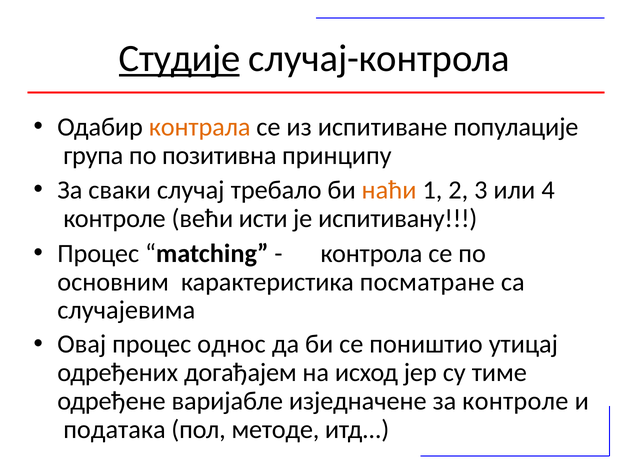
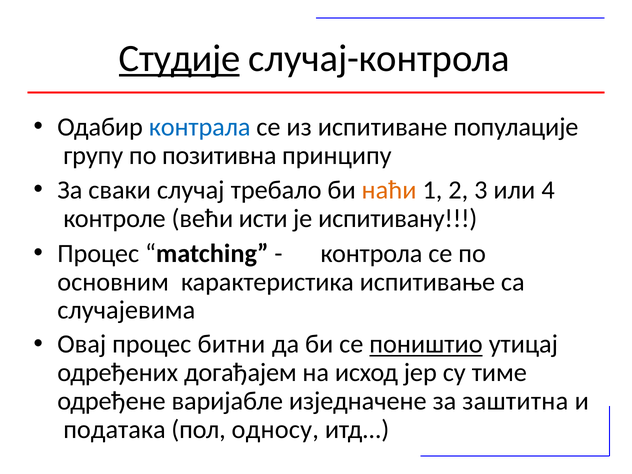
контрала colour: orange -> blue (200, 127)
група: група -> групу (93, 155)
посматране: посматране -> испитивање (427, 282)
однос: однос -> битни (231, 344)
поништио underline: none -> present (426, 344)
за контроле: контроле -> заштитна (515, 401)
методе: методе -> односу (275, 430)
